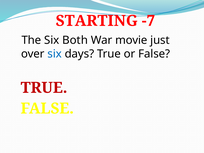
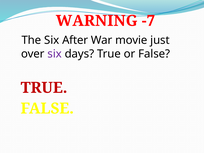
STARTING: STARTING -> WARNING (97, 21)
Both: Both -> After (75, 40)
six colour: blue -> purple (55, 54)
